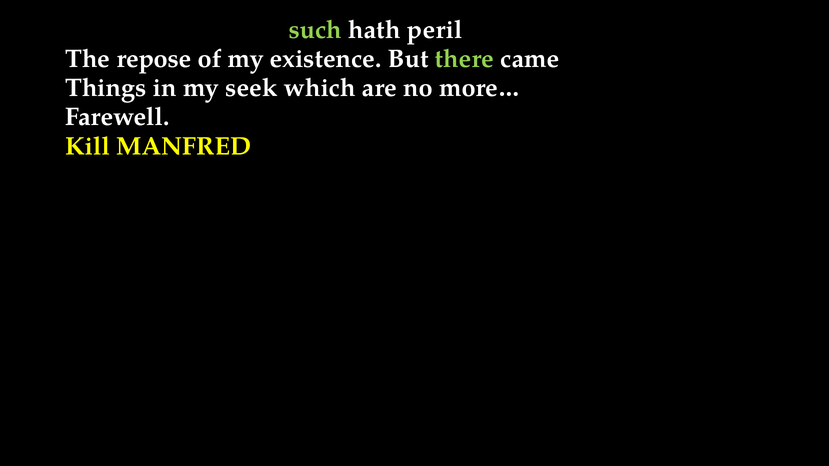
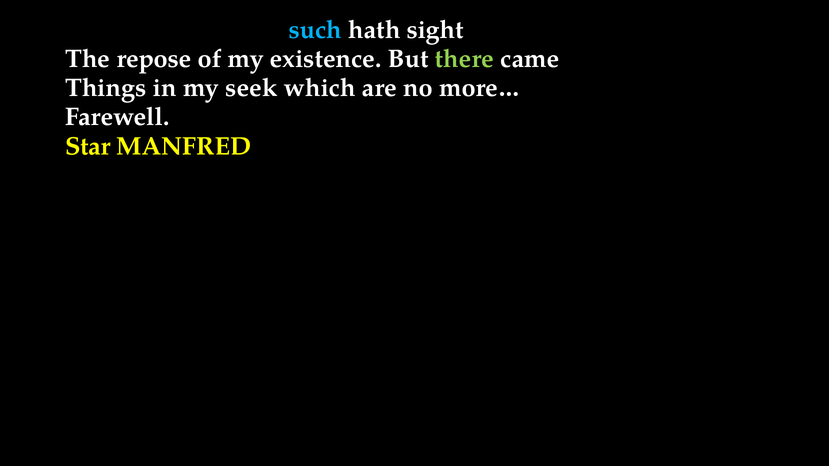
such colour: light green -> light blue (315, 30)
peril: peril -> sight (435, 30)
Kill: Kill -> Star (88, 146)
